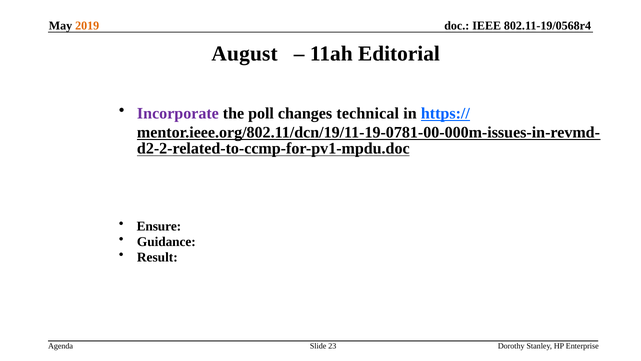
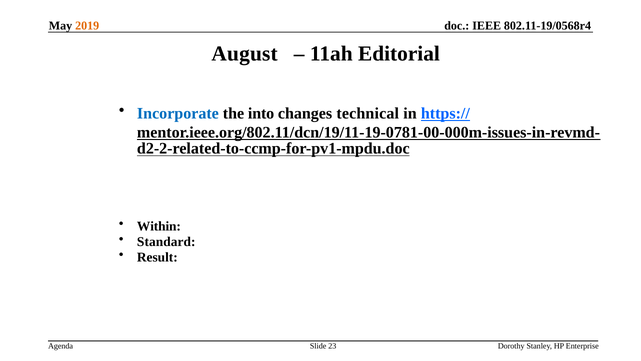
Incorporate colour: purple -> blue (178, 113)
poll: poll -> into (261, 113)
Ensure: Ensure -> Within (159, 226)
Guidance: Guidance -> Standard (166, 241)
